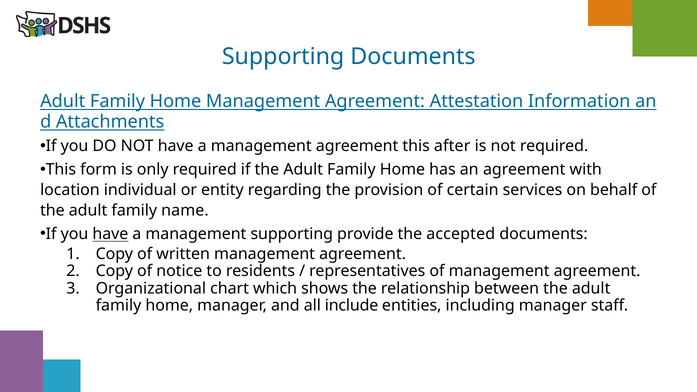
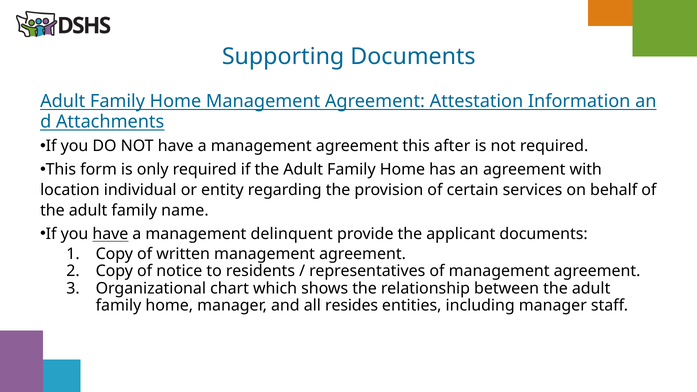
management supporting: supporting -> delinquent (292, 234)
accepted: accepted -> applicant (461, 234)
include: include -> resides (352, 306)
